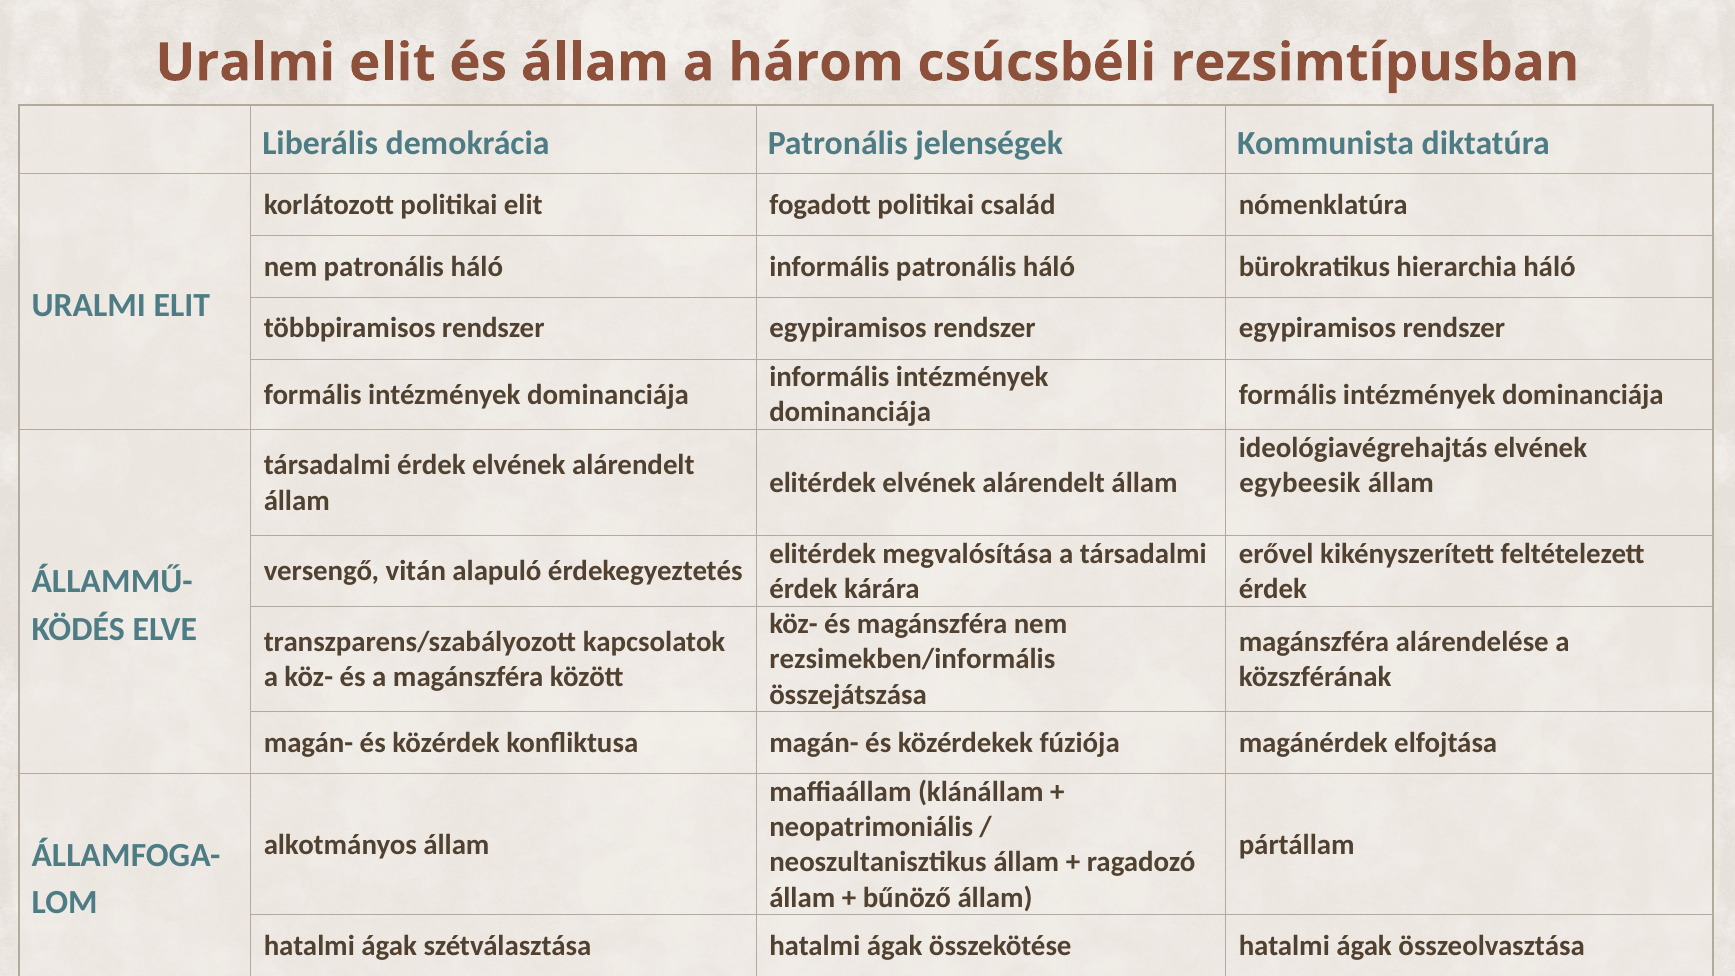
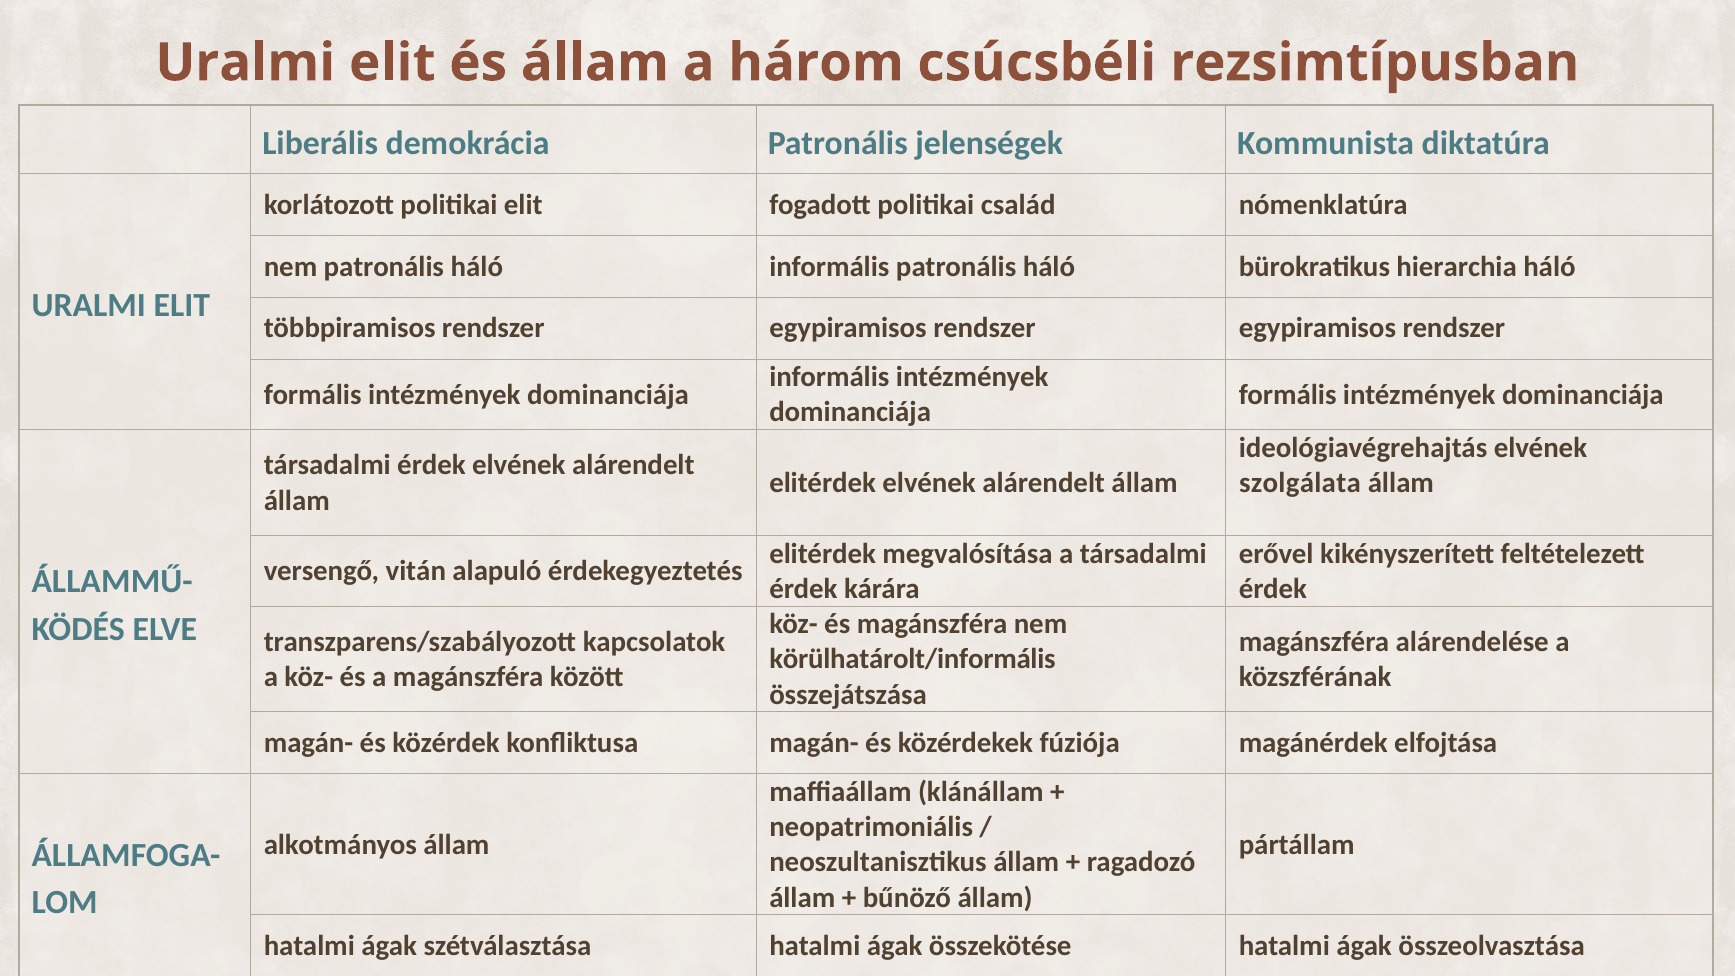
egybeesik: egybeesik -> szolgálata (1300, 483)
rezsimekben/informális: rezsimekben/informális -> körülhatárolt/informális (912, 659)
